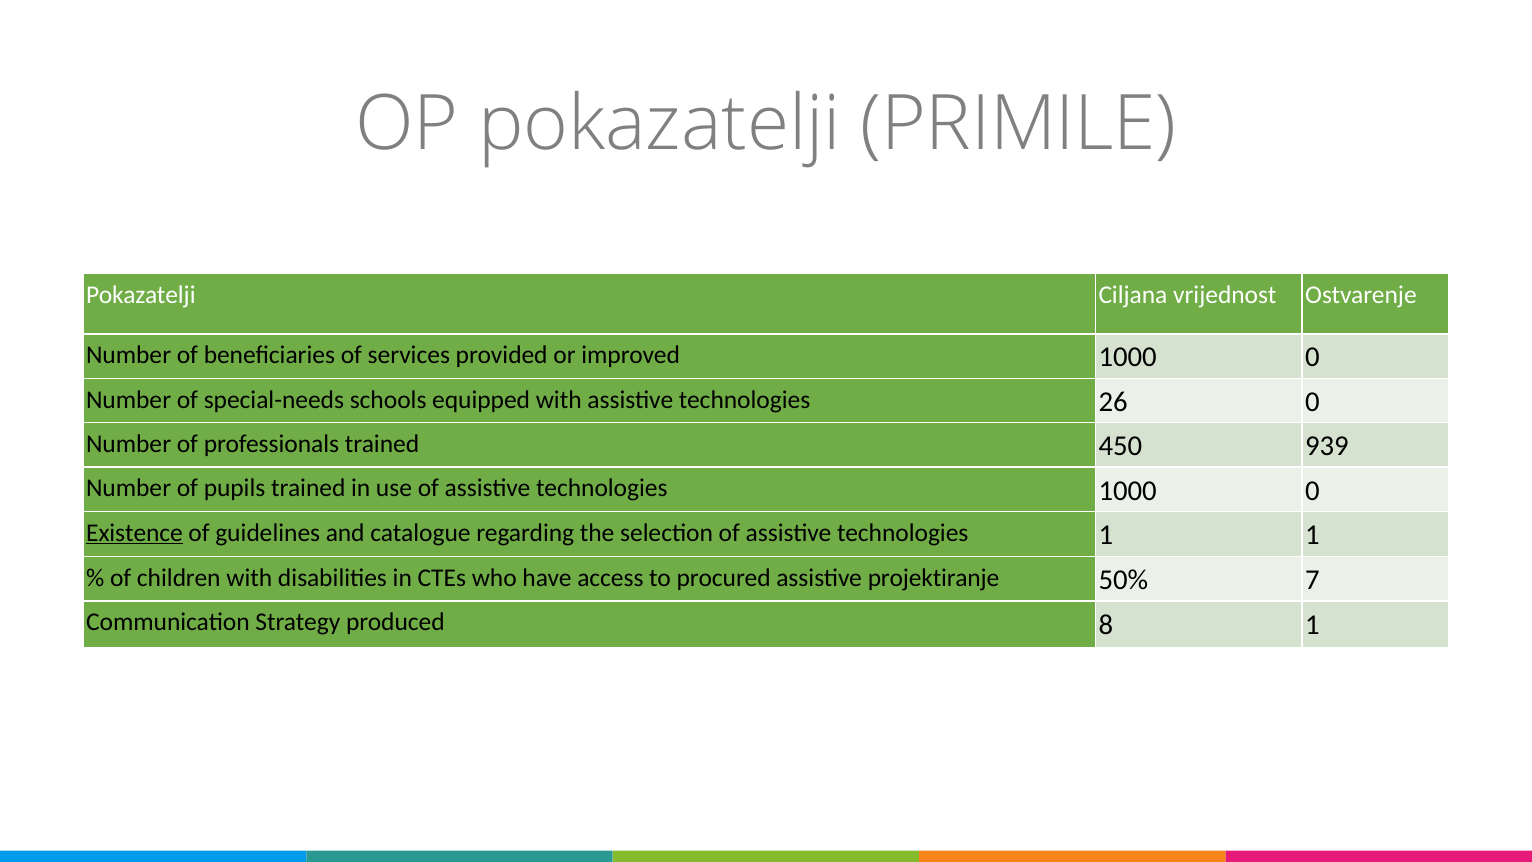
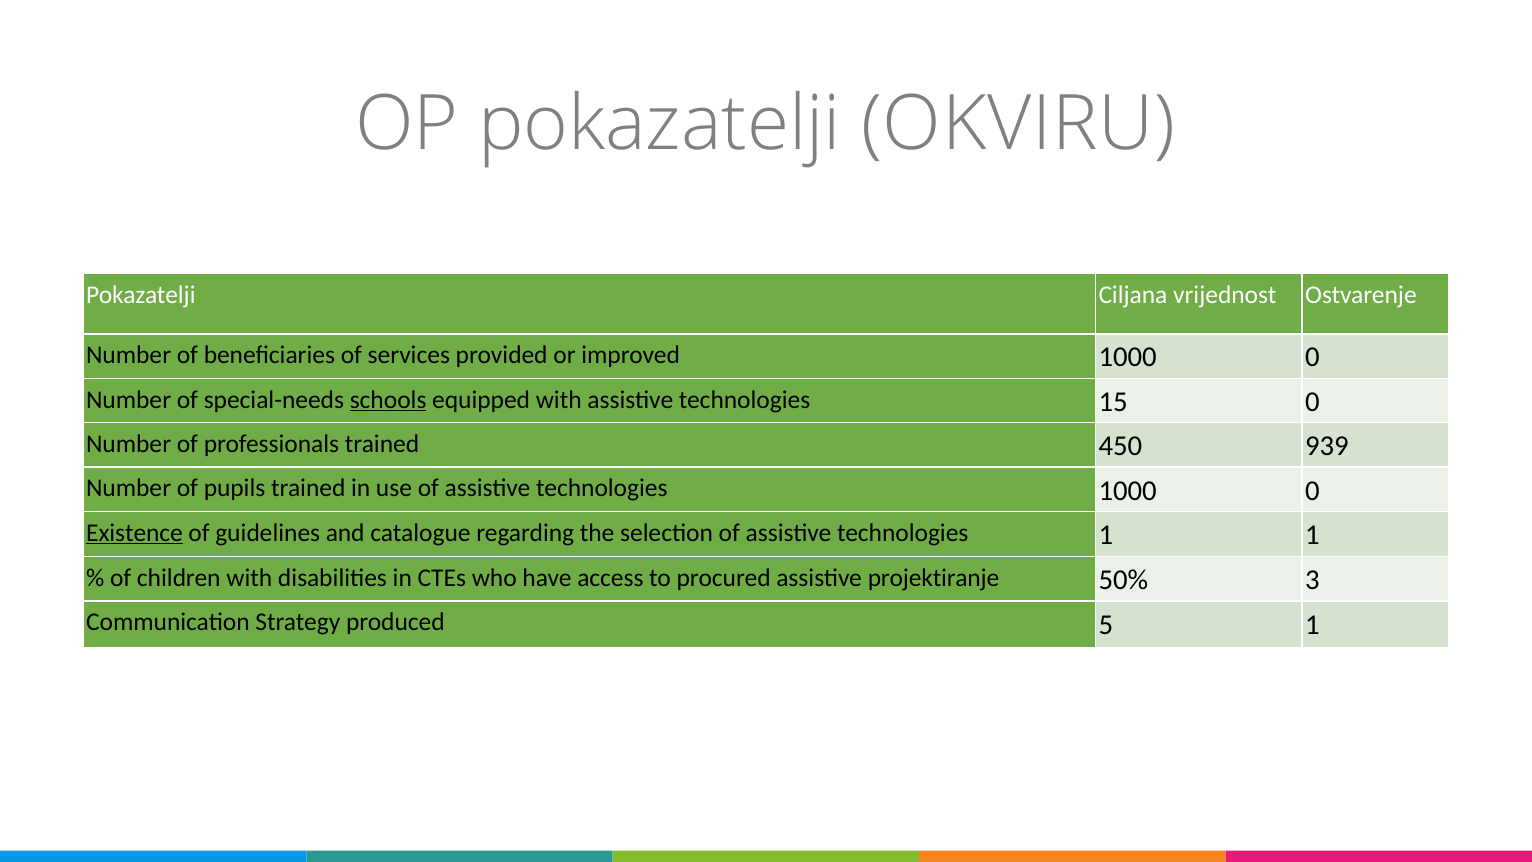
PRIMILE: PRIMILE -> OKVIRU (1018, 124)
schools underline: none -> present (388, 399)
26: 26 -> 15 (1113, 402)
7: 7 -> 3 (1312, 580)
8: 8 -> 5 (1106, 625)
